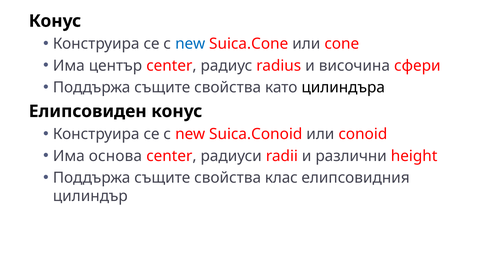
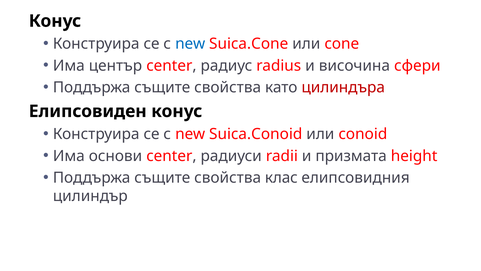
цилиндъра colour: black -> red (343, 87)
основа: основа -> основи (115, 156)
различни: различни -> призмата (351, 156)
